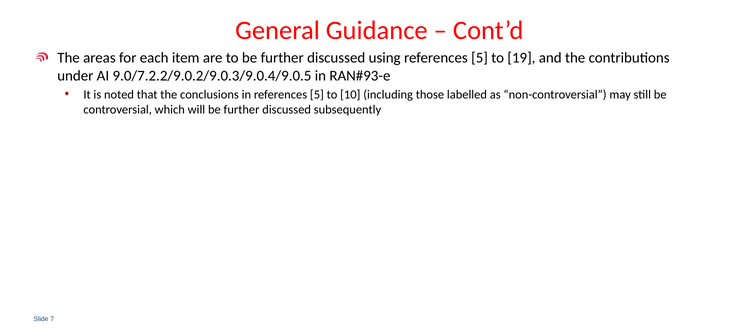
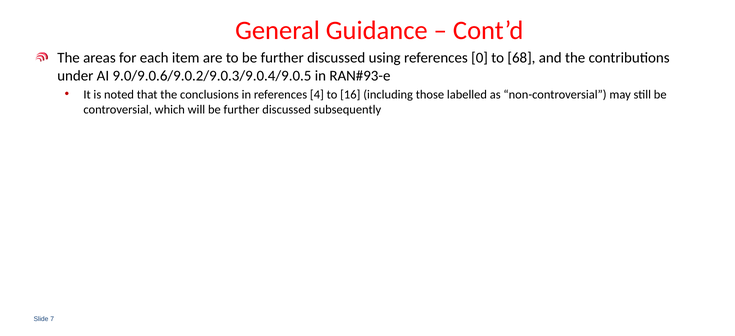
using references 5: 5 -> 0 (480, 58)
19: 19 -> 68 (521, 58)
9.0/7.2.2/9.0.2/9.0.3/9.0.4/9.0.5: 9.0/7.2.2/9.0.2/9.0.3/9.0.4/9.0.5 -> 9.0/9.0.6/9.0.2/9.0.3/9.0.4/9.0.5 (212, 76)
in references 5: 5 -> 4 (317, 95)
10: 10 -> 16 (350, 95)
